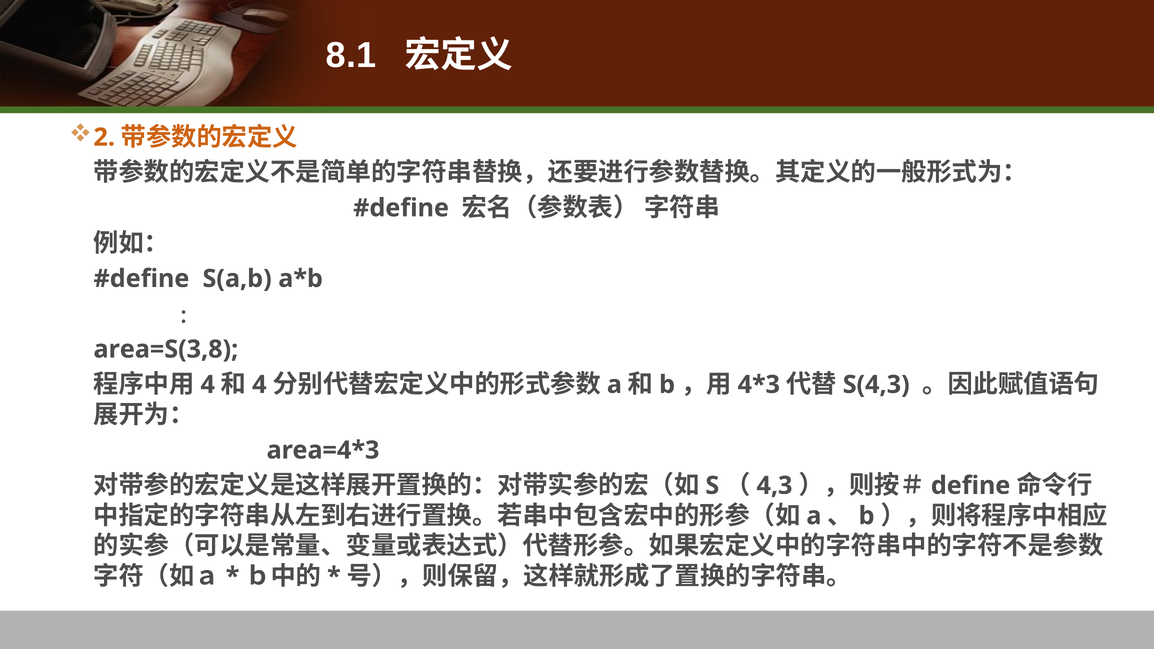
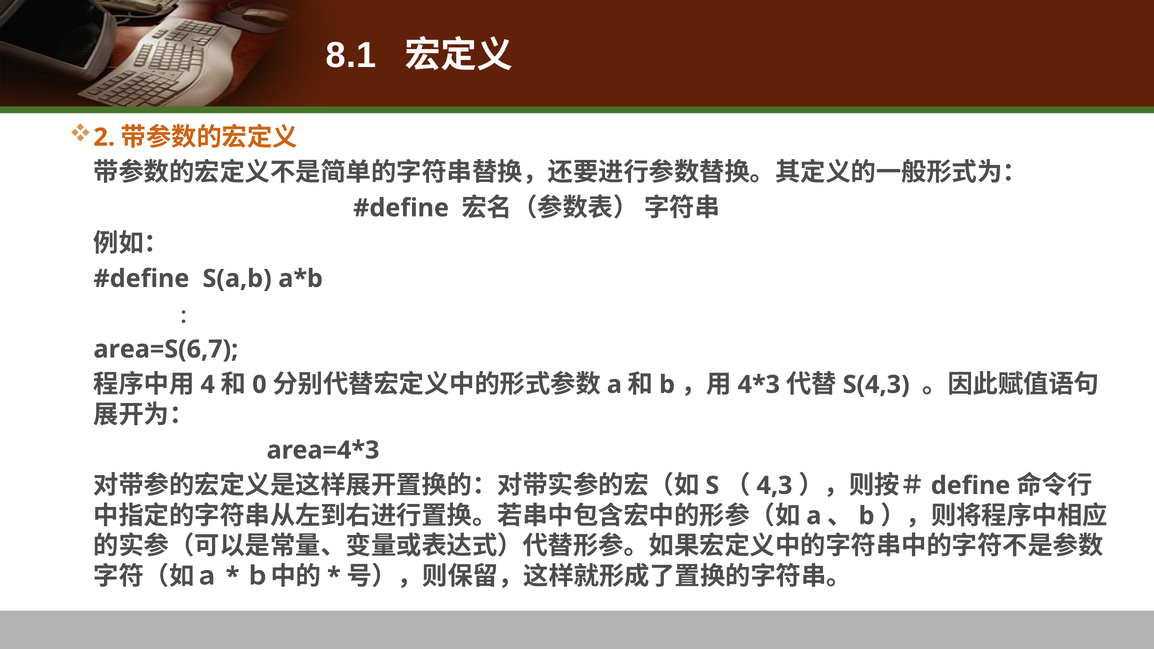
area=S(3,8: area=S(3,8 -> area=S(6,7 (166, 349)
4: 4 -> 0 (259, 385)
